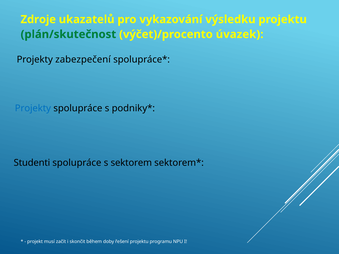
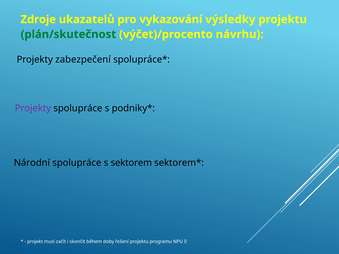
výsledku: výsledku -> výsledky (230, 19)
úvazek: úvazek -> návrhu (240, 34)
Projekty colour: blue -> purple (33, 108)
Studenti: Studenti -> Národní (32, 163)
